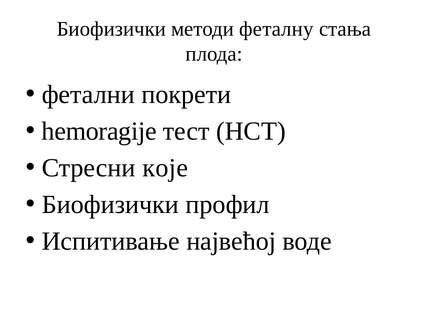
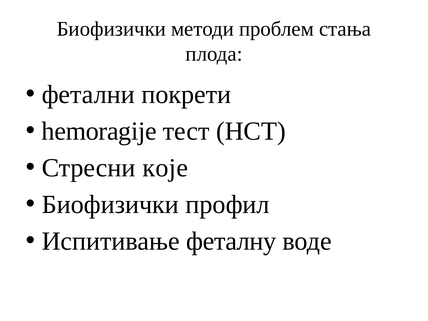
фетaлну: фетaлну -> проблем (277, 29)
највећој: највећој -> фетaлну (231, 241)
